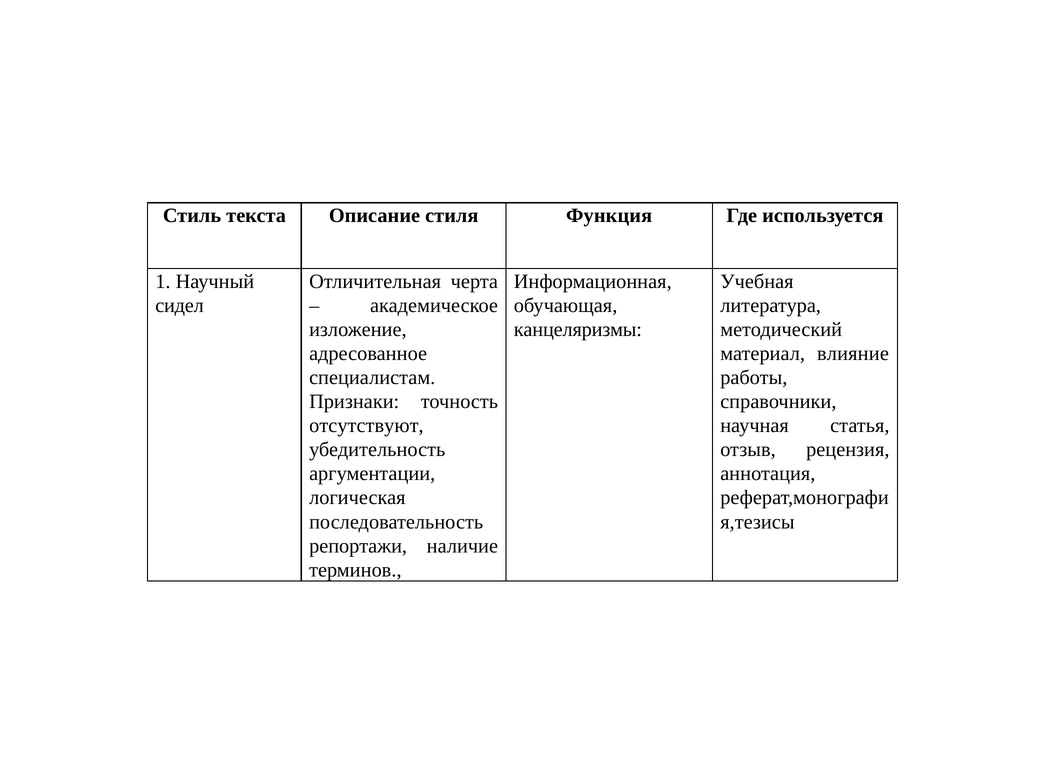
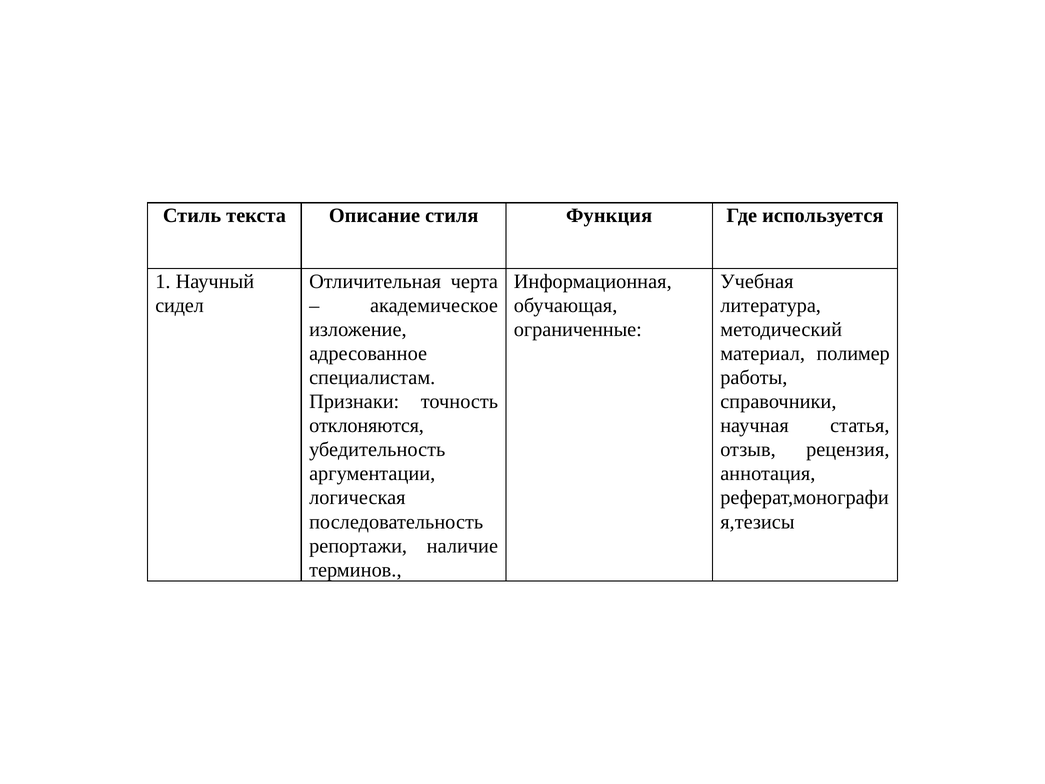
канцеляризмы: канцеляризмы -> ограниченные (578, 329)
влияние: влияние -> полимер (853, 353)
отсутствуют: отсутствуют -> отклоняются (367, 426)
